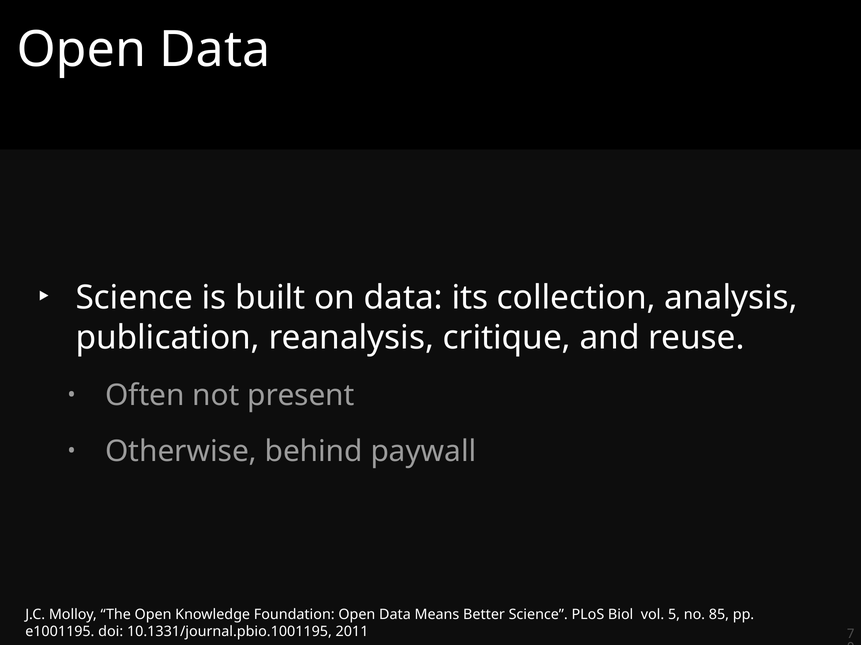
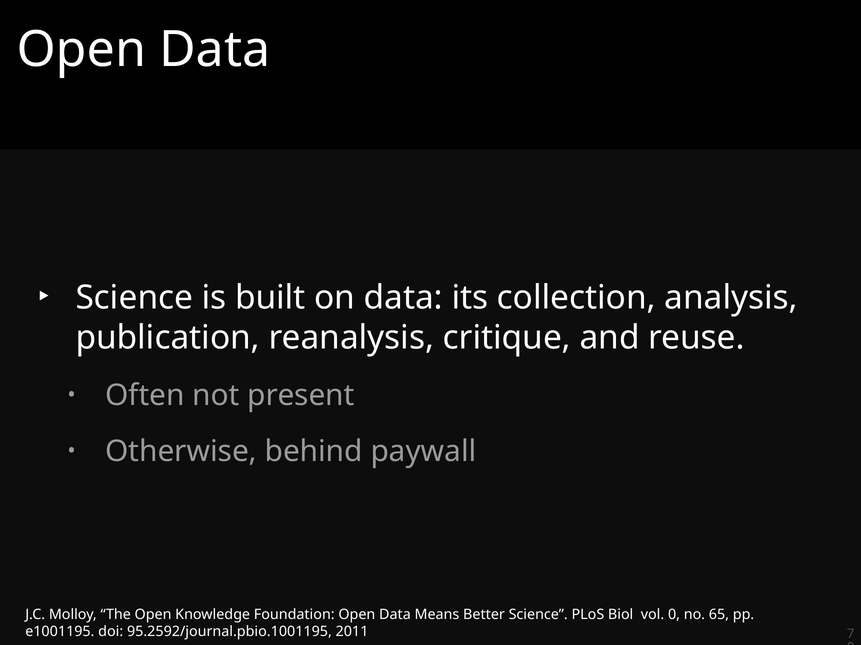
vol 5: 5 -> 0 (674, 615)
85: 85 -> 65 (719, 615)
10.1331/journal.pbio.1001195: 10.1331/journal.pbio.1001195 -> 95.2592/journal.pbio.1001195 (229, 632)
